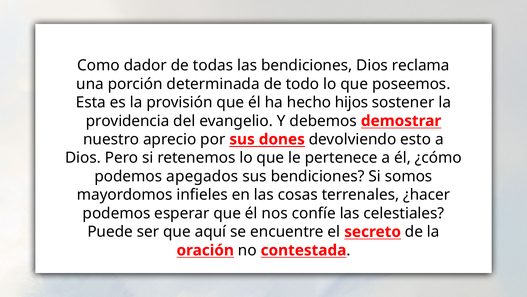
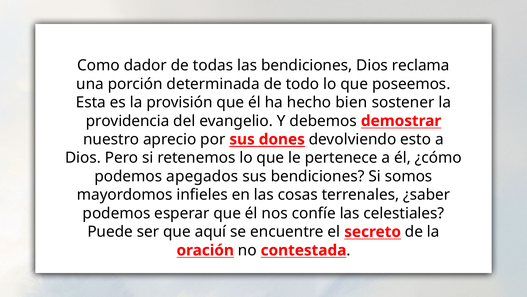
hijos: hijos -> bien (351, 102)
¿hacer: ¿hacer -> ¿saber (427, 195)
